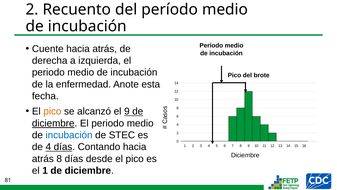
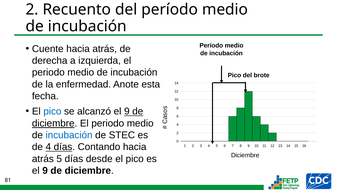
pico colour: orange -> blue (52, 111)
atrás 8: 8 -> 5 (59, 158)
1: 1 -> 9 (45, 170)
